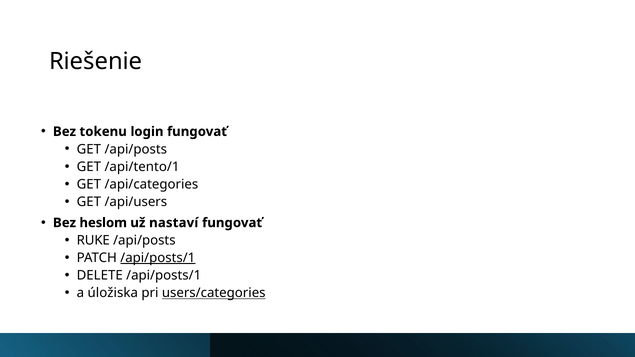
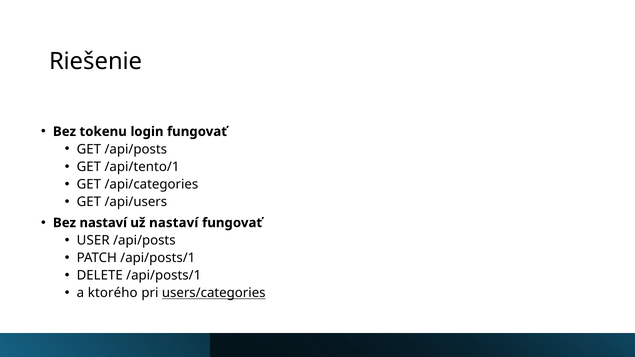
Bez heslom: heslom -> nastaví (103, 223)
RUKE: RUKE -> USER (93, 240)
/api/posts/1 underline: present -> none (158, 258)
úložiska: úložiska -> ktorého (113, 293)
